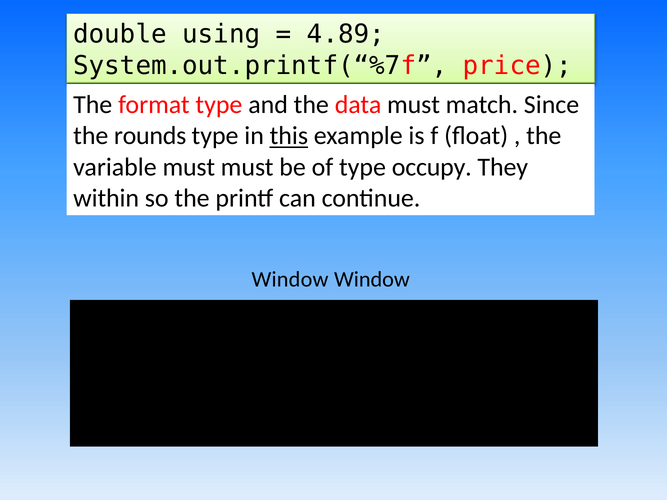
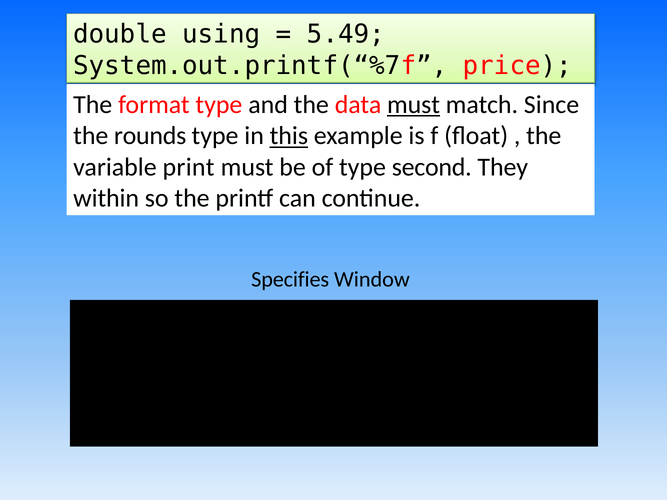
4.89: 4.89 -> 5.49 (346, 34)
must underline: none -> present (414, 105)
variable must: must -> print (189, 167)
occupy: occupy -> second (432, 167)
Window: Window -> Specifies (290, 279)
